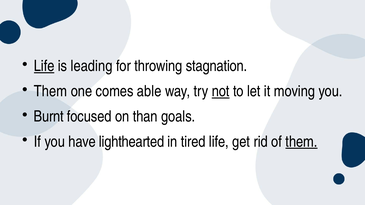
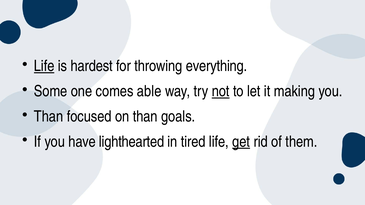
leading: leading -> hardest (92, 66)
stagnation: stagnation -> everything (217, 66)
Them: Them -> Some (51, 91)
moving: moving -> making (294, 91)
Burnt: Burnt -> Than (49, 117)
get underline: none -> present (241, 142)
them underline: present -> none (301, 142)
